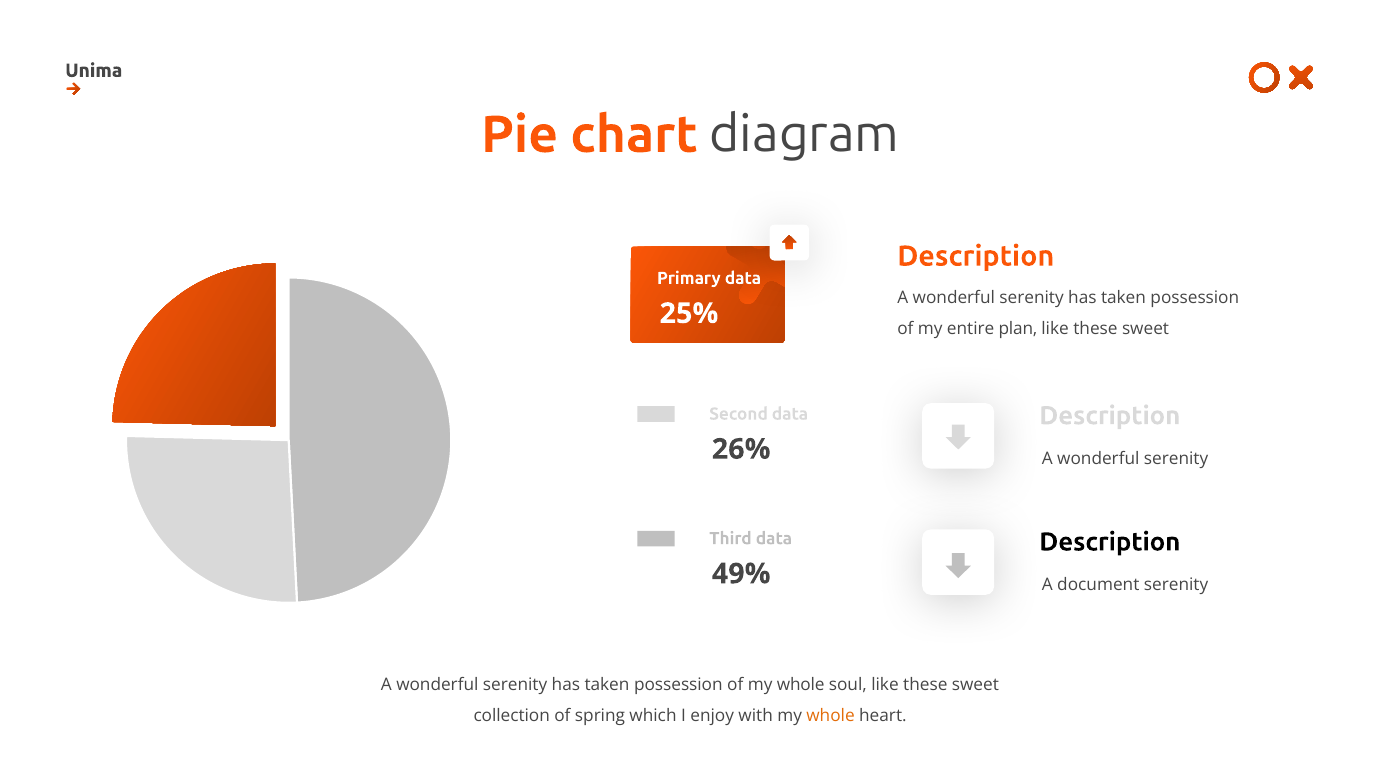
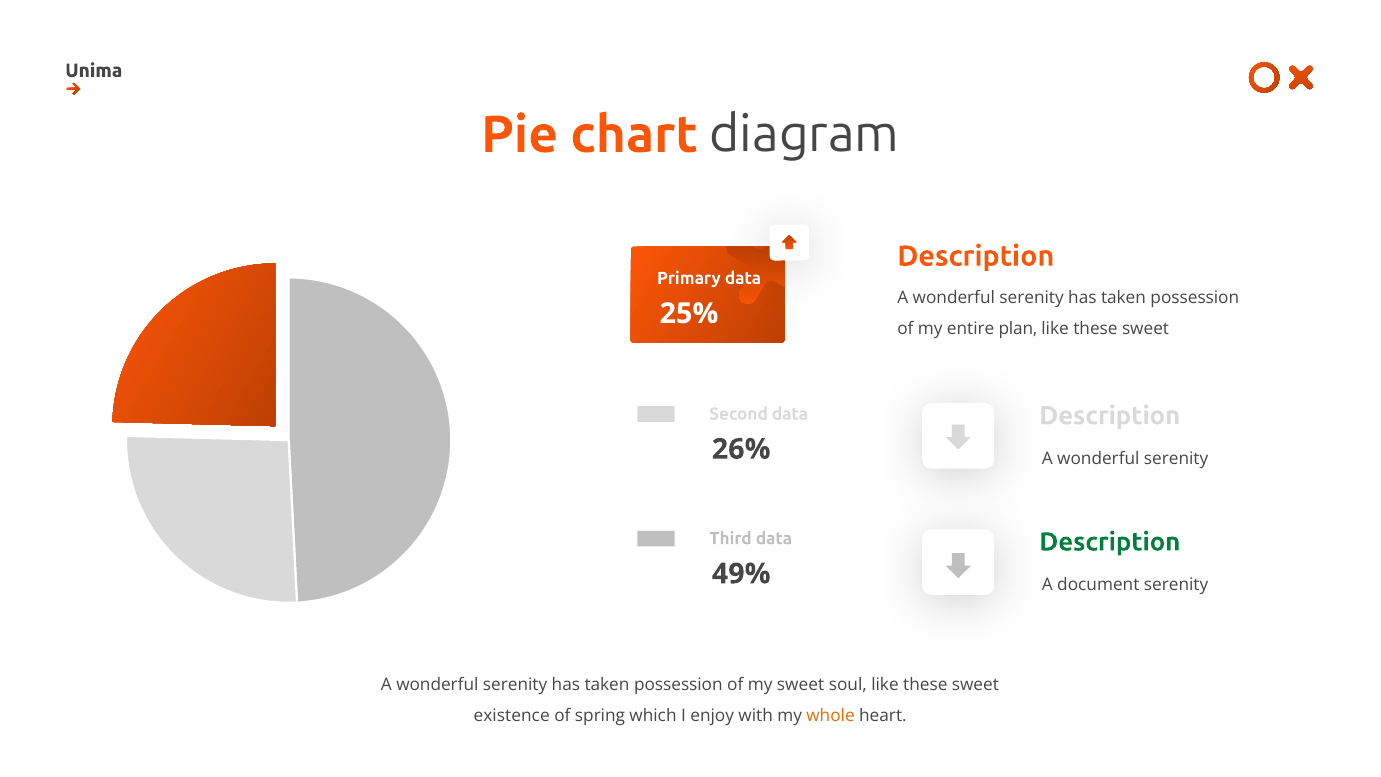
Description colour: black -> green (1110, 542)
of my whole: whole -> sweet (801, 685)
collection: collection -> existence (512, 716)
